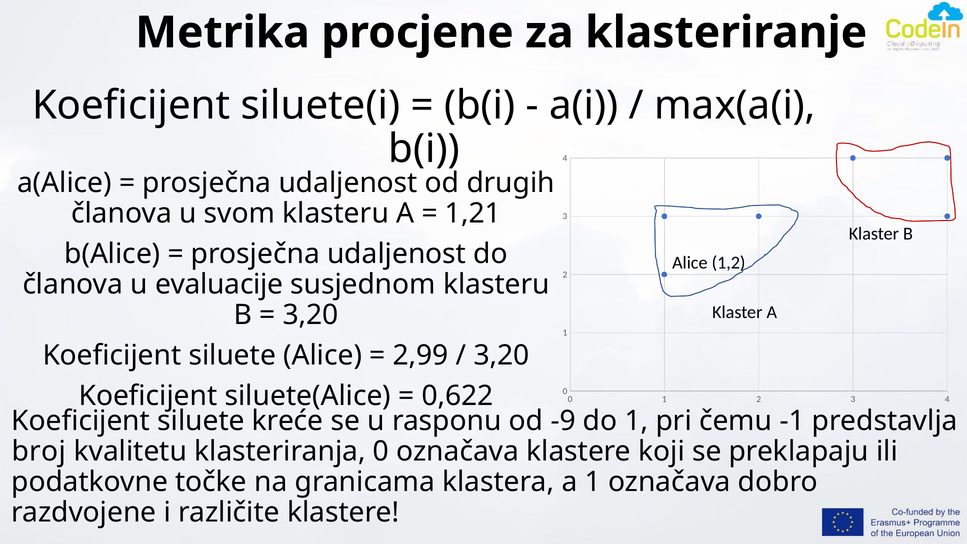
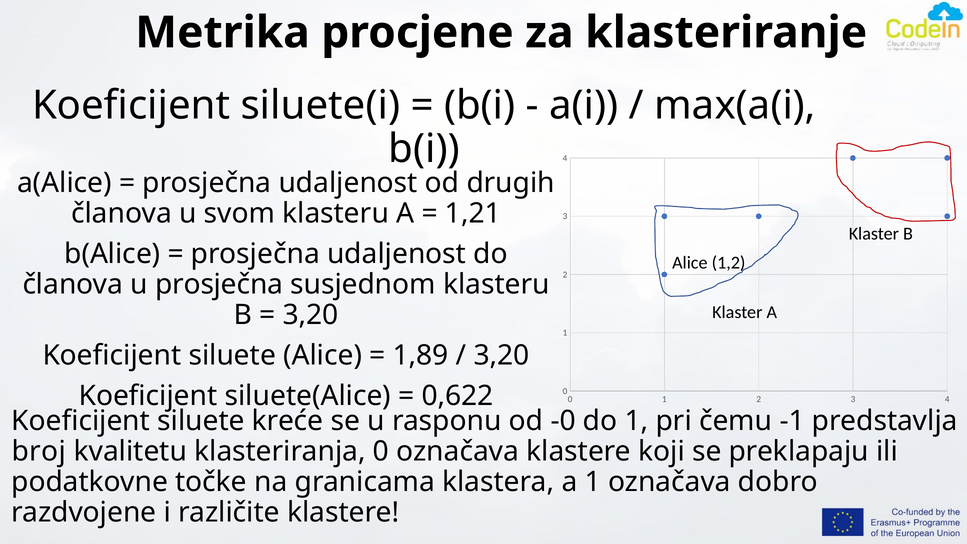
u evaluacije: evaluacije -> prosječna (219, 284)
2,99: 2,99 -> 1,89 (421, 355)
-9: -9 -> -0 (563, 421)
